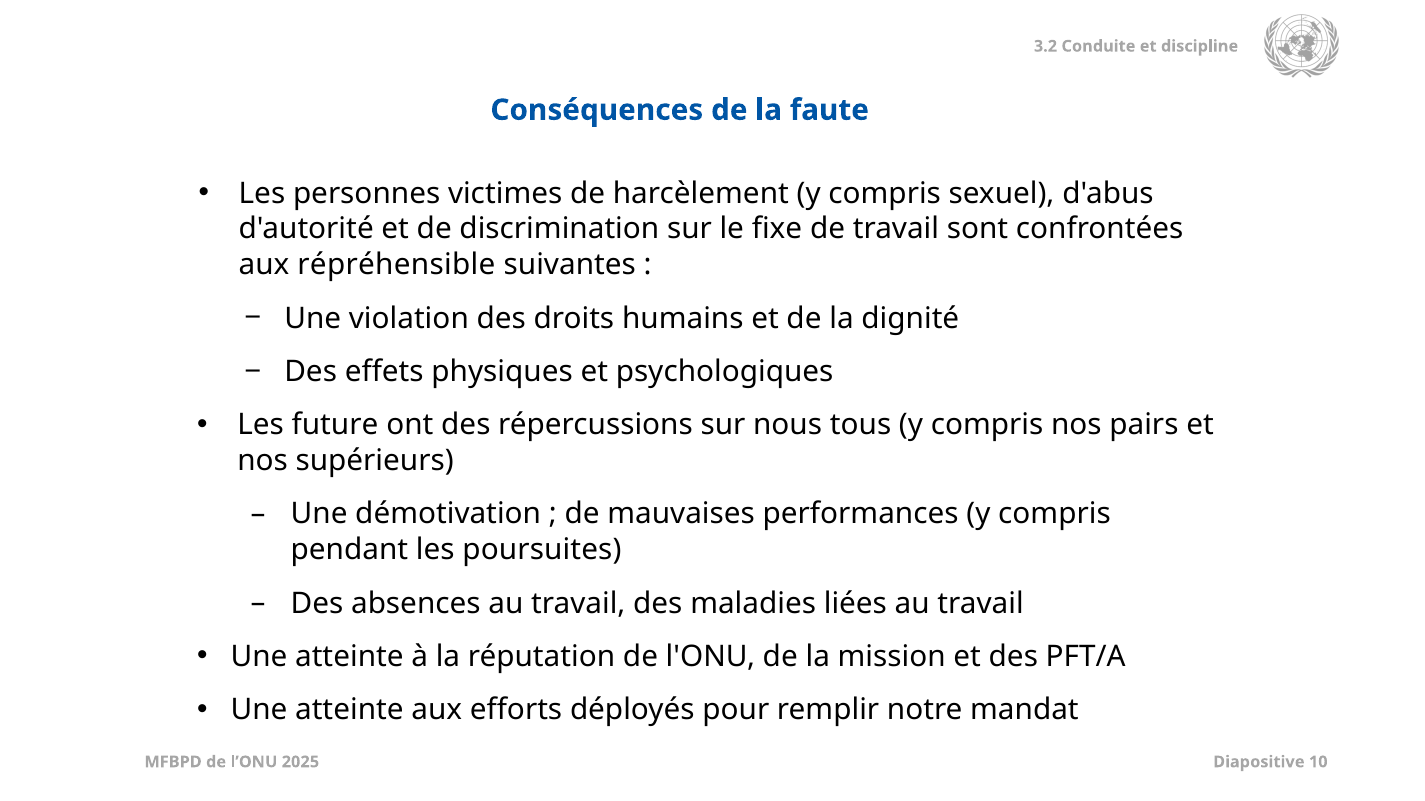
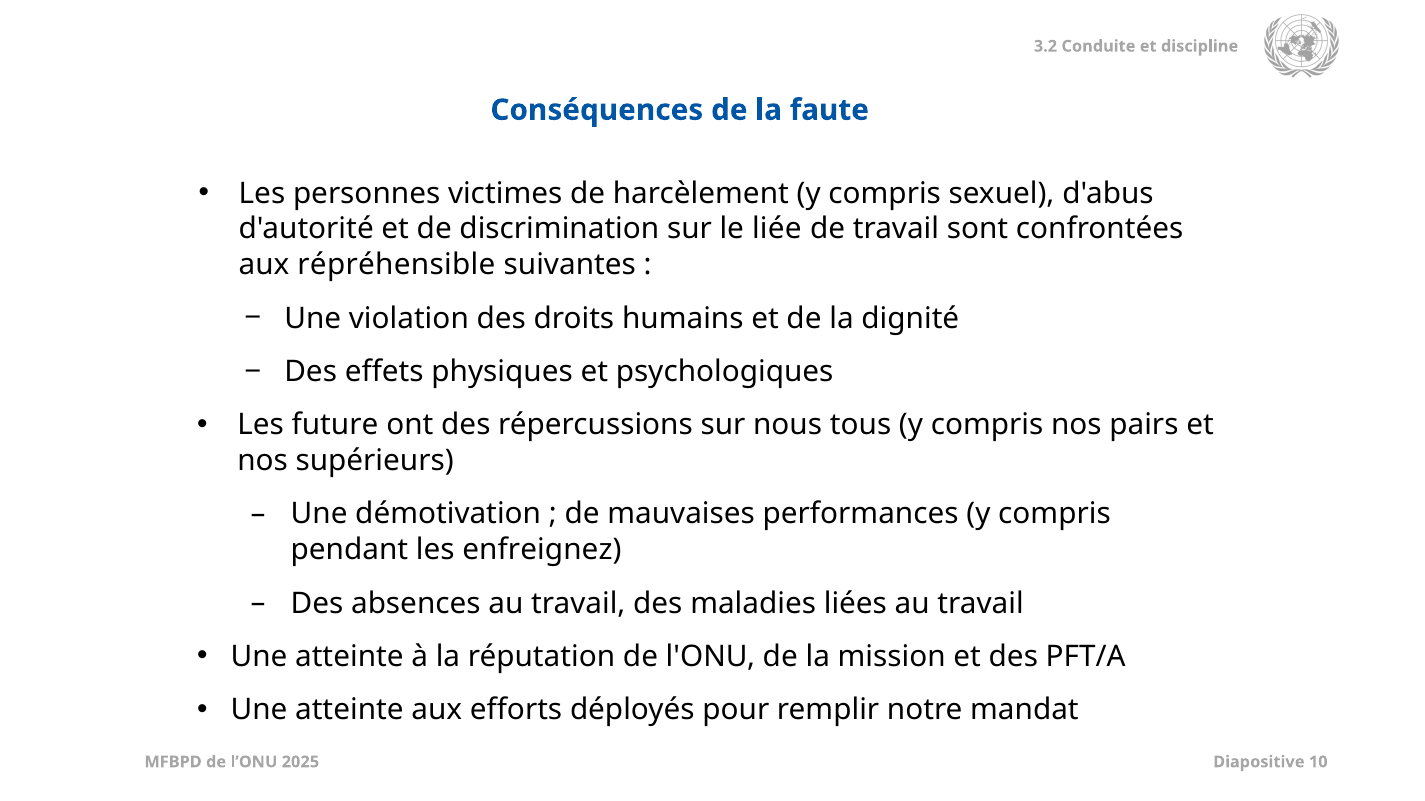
fixe: fixe -> liée (777, 229)
poursuites: poursuites -> enfreignez (542, 550)
